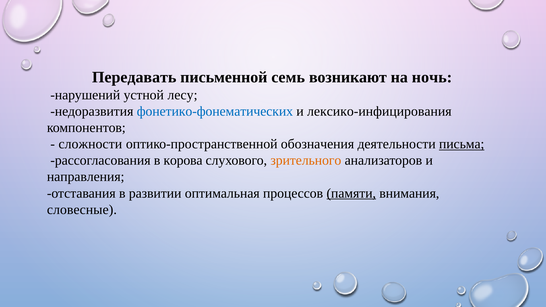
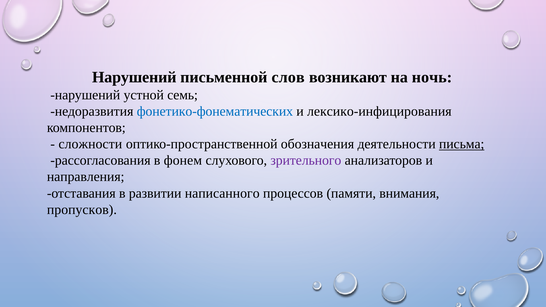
Передавать: Передавать -> Нарушений (134, 77)
семь: семь -> слов (288, 77)
лесу: лесу -> семь (183, 95)
корова: корова -> фонем (183, 160)
зрительного colour: orange -> purple (306, 160)
оптимальная: оптимальная -> написанного (222, 193)
памяти underline: present -> none (351, 193)
словесные: словесные -> пропусков (82, 210)
